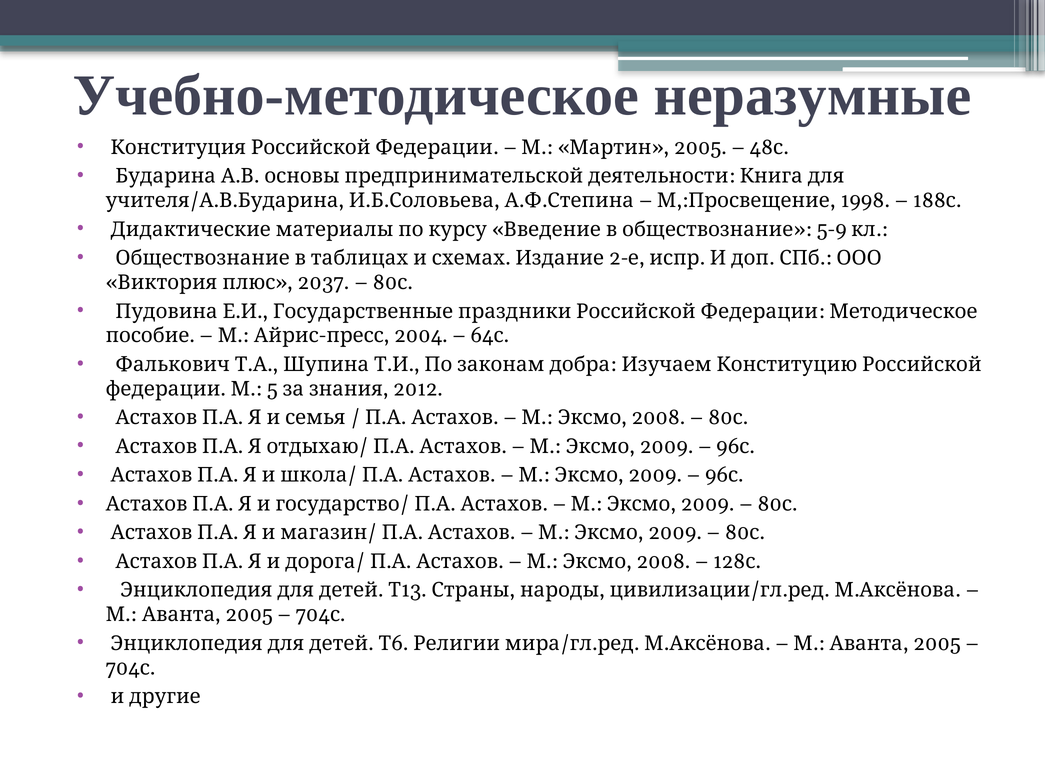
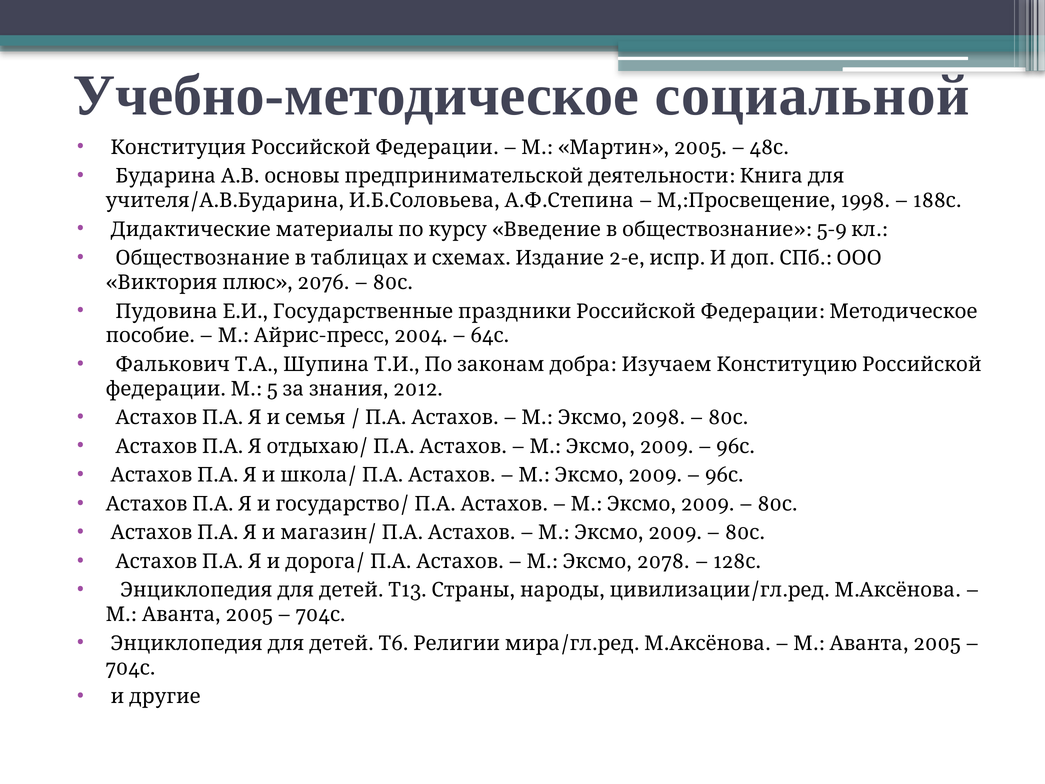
неразумные: неразумные -> социальной (812, 96)
2037: 2037 -> 2076 (324, 282)
2008: 2008 -> 2098 (658, 418)
2008: 2008 -> 2078 (663, 561)
